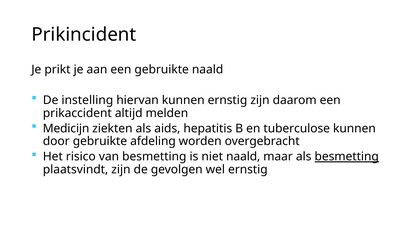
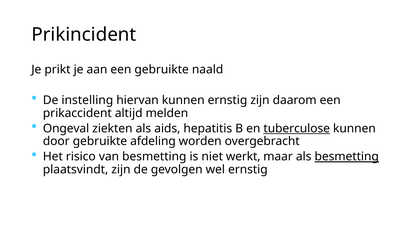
Medicijn: Medicijn -> Ongeval (66, 128)
tuberculose underline: none -> present (297, 128)
niet naald: naald -> werkt (243, 157)
